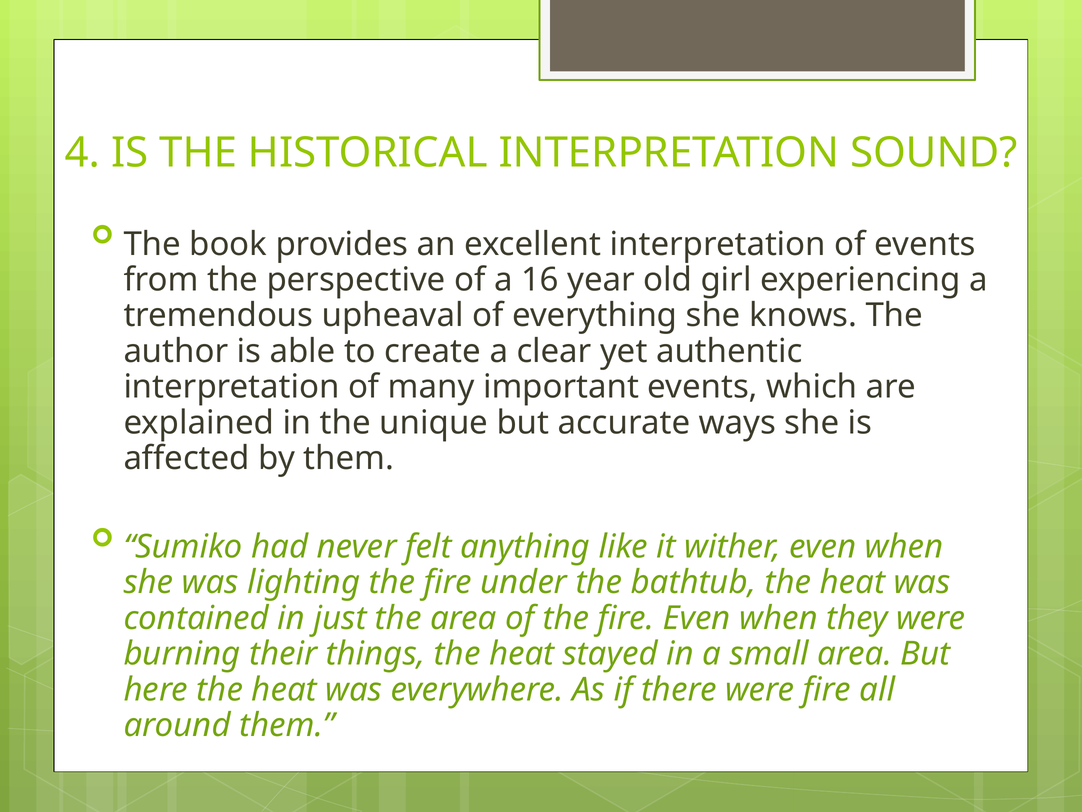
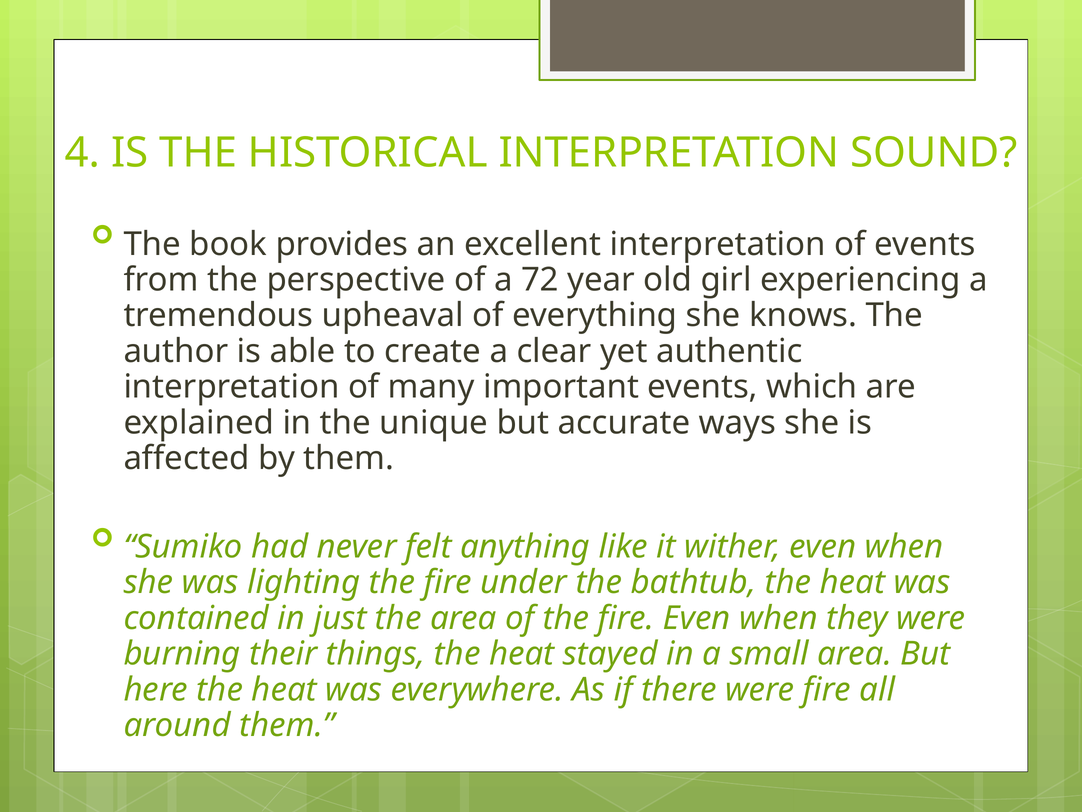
16: 16 -> 72 (540, 280)
